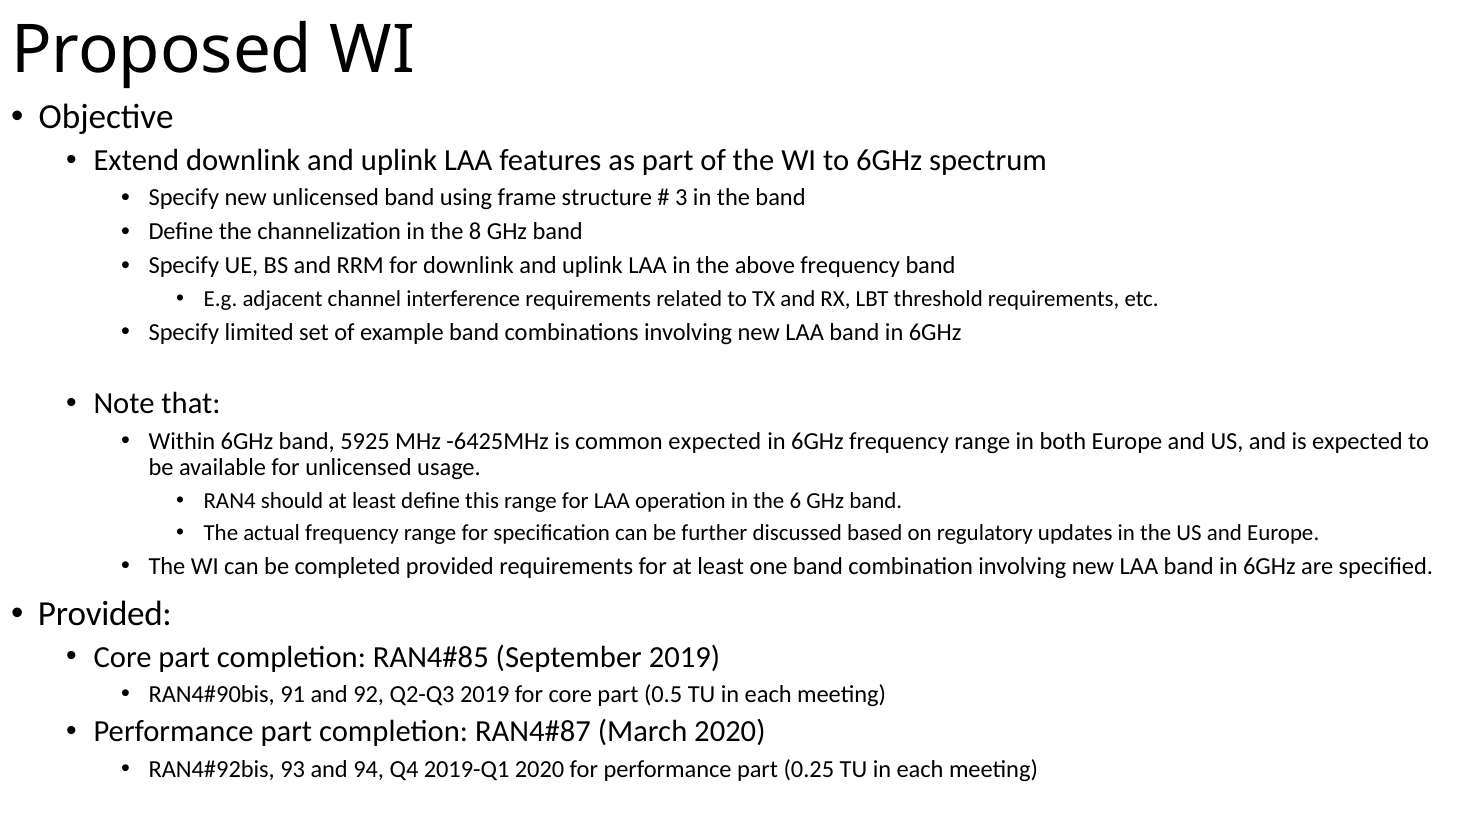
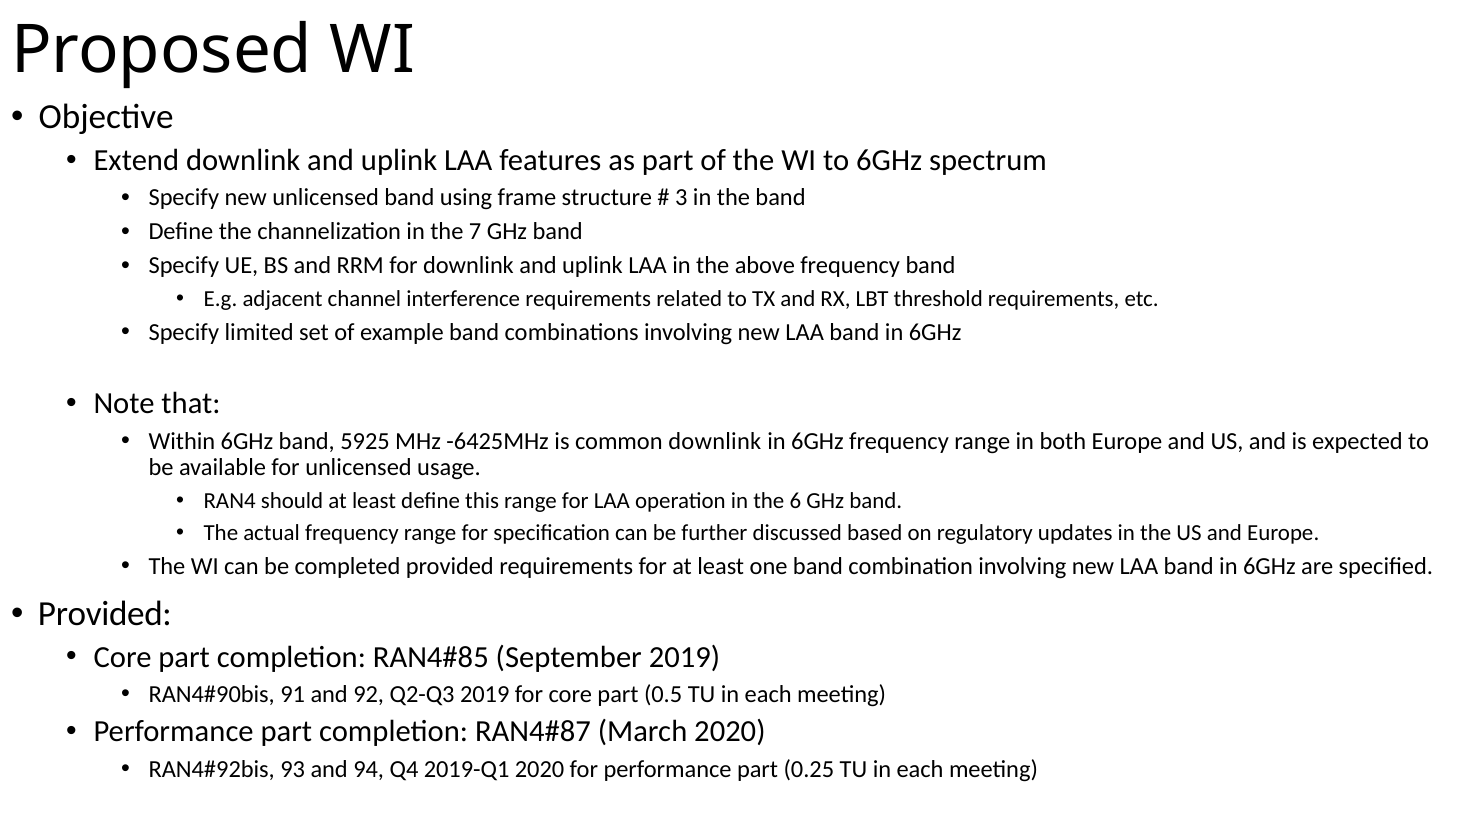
8: 8 -> 7 (475, 232)
common expected: expected -> downlink (715, 441)
